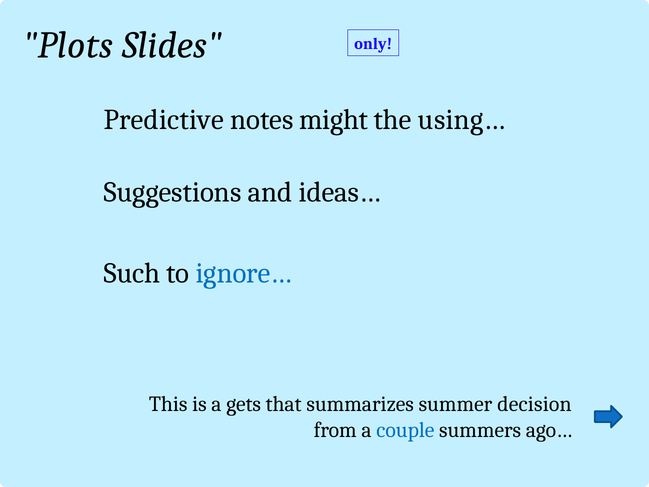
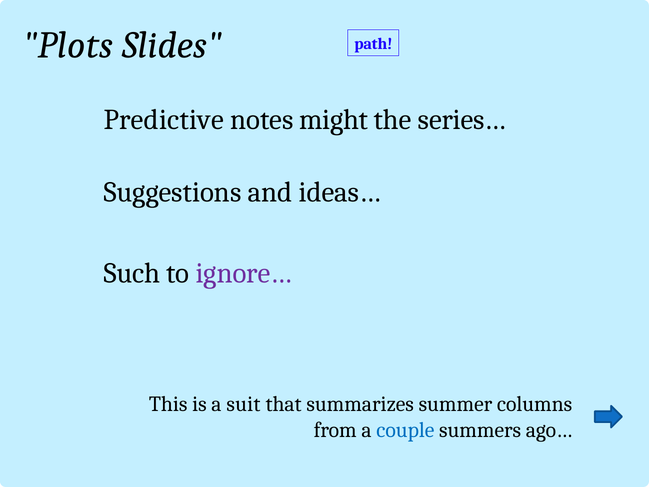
only: only -> path (373, 44)
using…: using… -> series… (462, 120)
ignore… colour: blue -> purple (244, 273)
gets: gets -> suit (243, 404)
decision: decision -> columns (535, 404)
